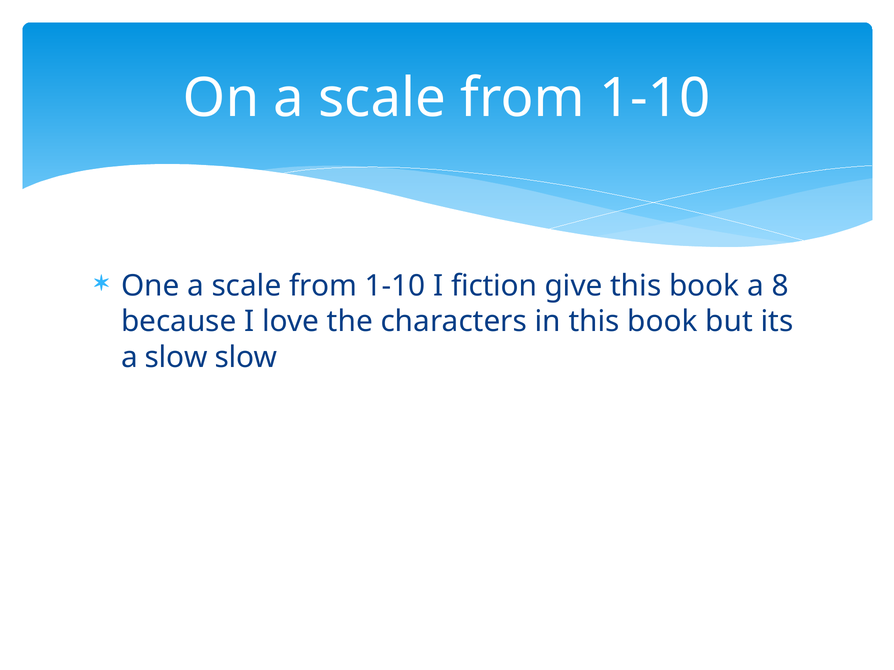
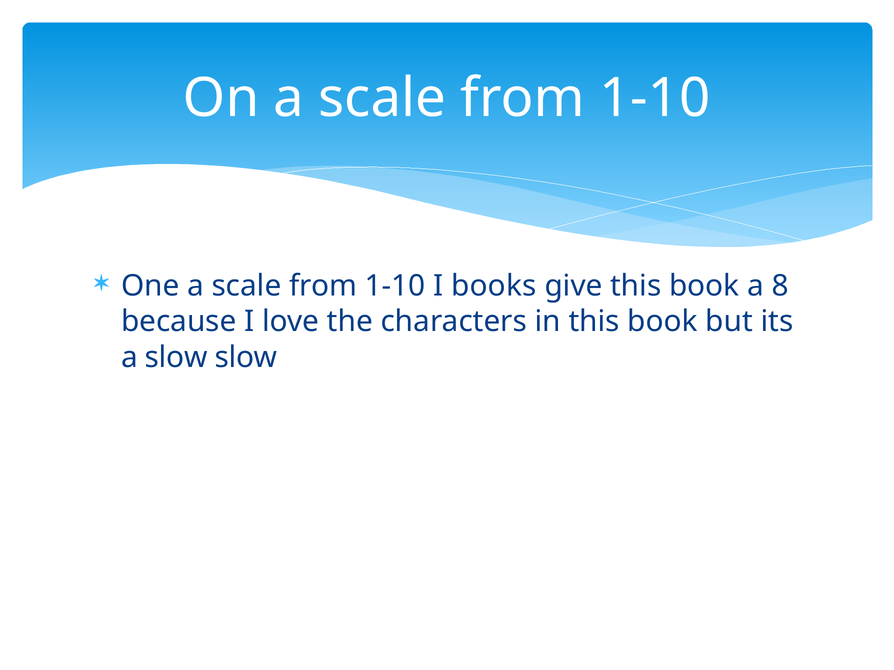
fiction: fiction -> books (494, 286)
